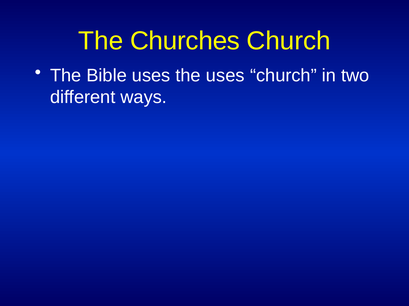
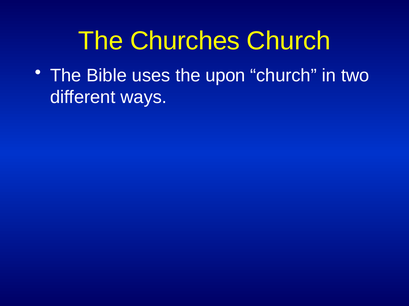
the uses: uses -> upon (225, 76)
